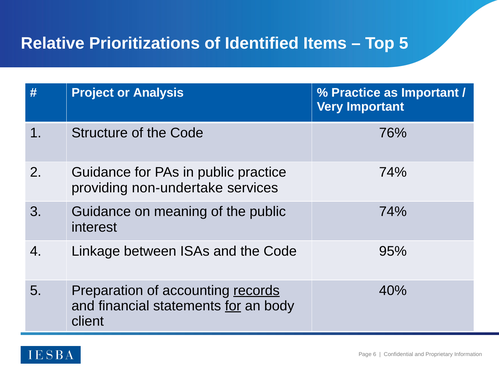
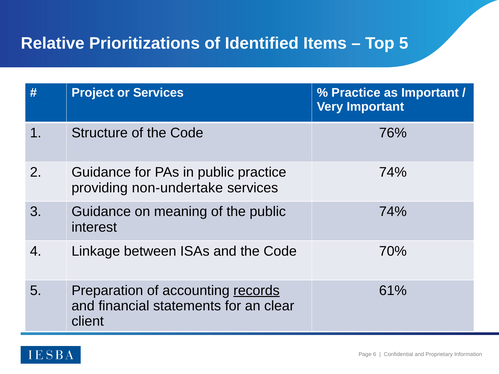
or Analysis: Analysis -> Services (158, 93)
95%: 95% -> 70% (393, 251)
40%: 40% -> 61% (393, 291)
for underline: present -> none (233, 306)
body: body -> clear (279, 306)
